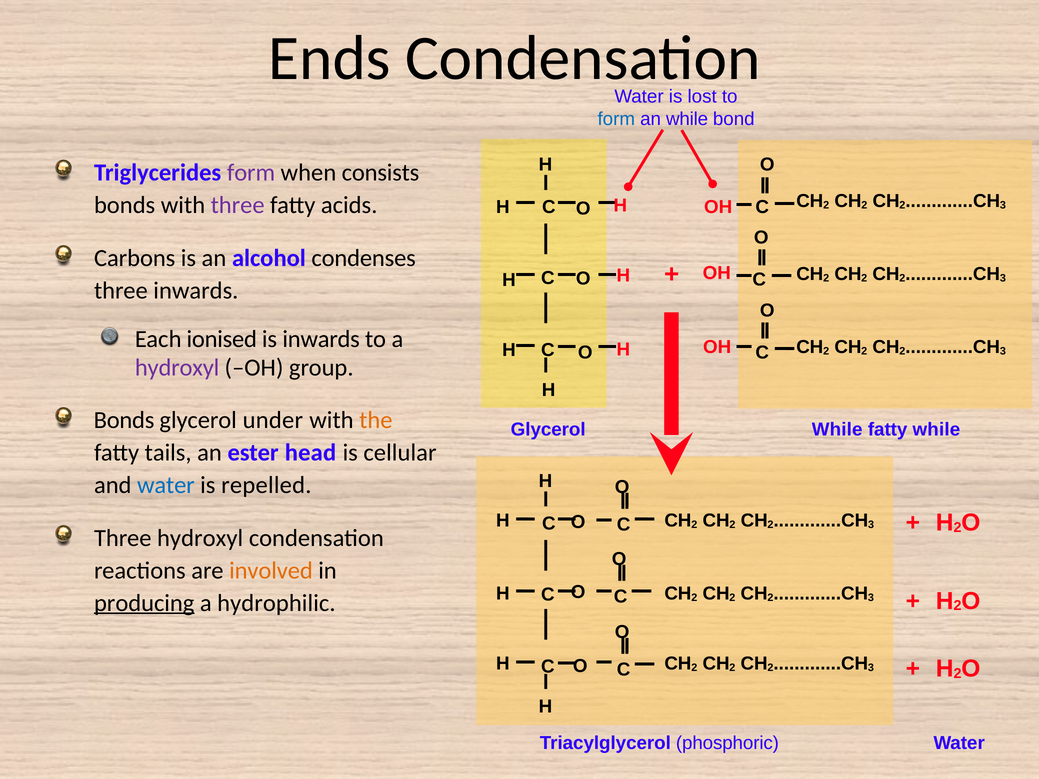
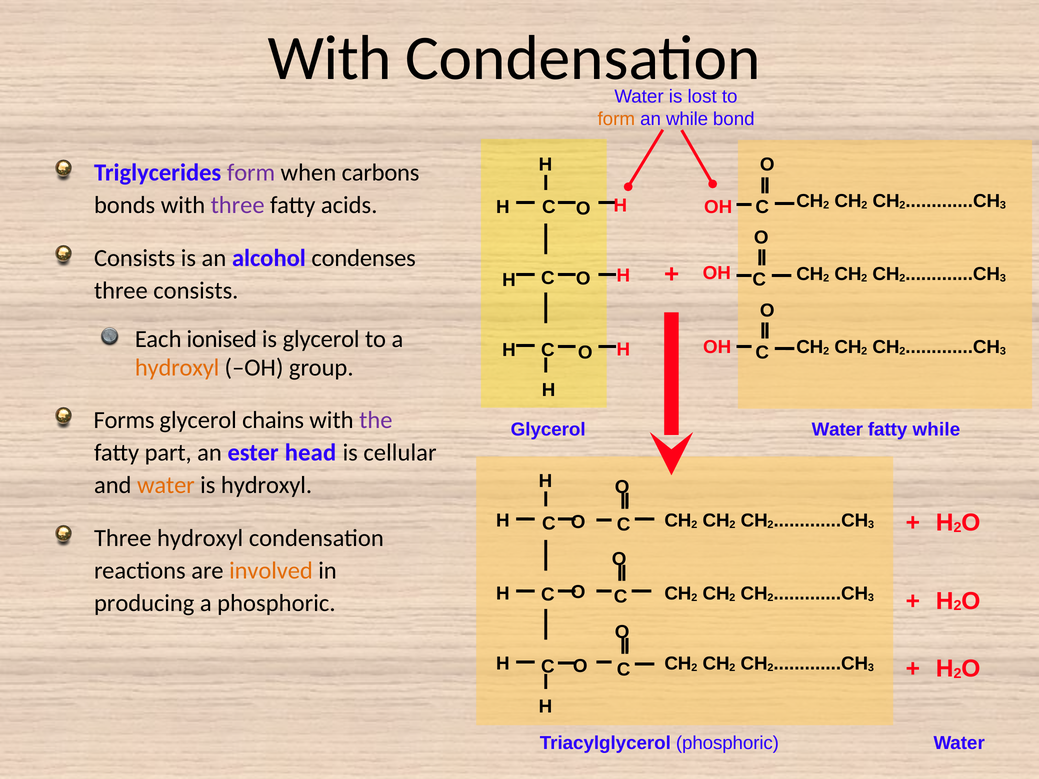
Ends: Ends -> With (330, 59)
form colour: blue -> orange (616, 119)
consists: consists -> carbons (381, 173)
Carbons: Carbons -> Consists (135, 258)
three inwards: inwards -> consists (196, 291)
is inwards: inwards -> glycerol (321, 339)
hydroxyl colour: purple -> orange (177, 368)
Bonds: Bonds -> Forms (124, 420)
under: under -> chains (273, 420)
the colour: orange -> purple (376, 420)
While: While -> Water (837, 430)
tails: tails -> part (168, 453)
water colour: blue -> orange (166, 485)
is repelled: repelled -> hydroxyl (267, 485)
producing underline: present -> none (144, 603)
a hydrophilic: hydrophilic -> phosphoric (276, 603)
